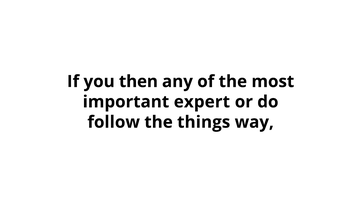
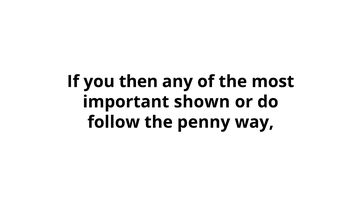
expert: expert -> shown (202, 102)
things: things -> penny (204, 122)
